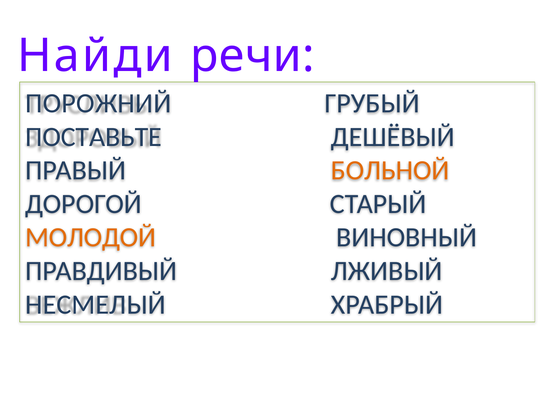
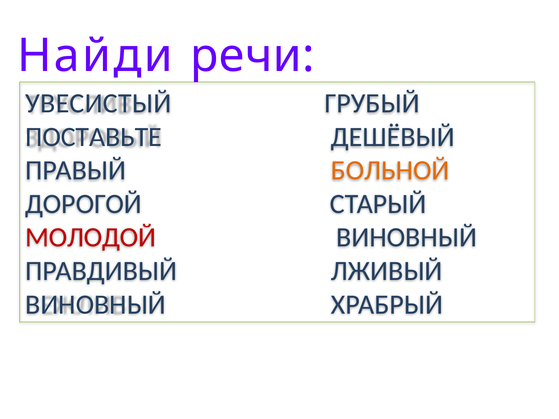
ПОРОЖНИЙ: ПОРОЖНИЙ -> УВЕСИСТЫЙ (98, 103)
МОЛОДОЙ colour: orange -> red (91, 238)
НЕСМЕЛЫЙ: НЕСМЕЛЫЙ -> ВИНОВНЫЙ (96, 305)
